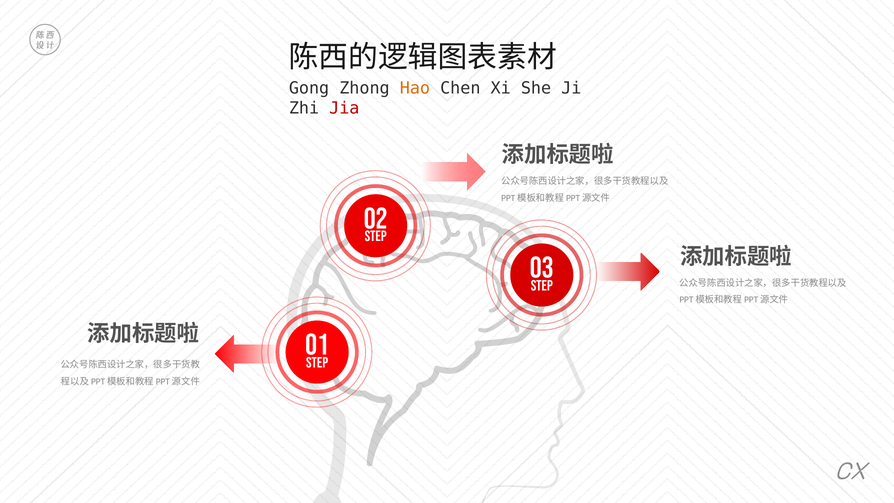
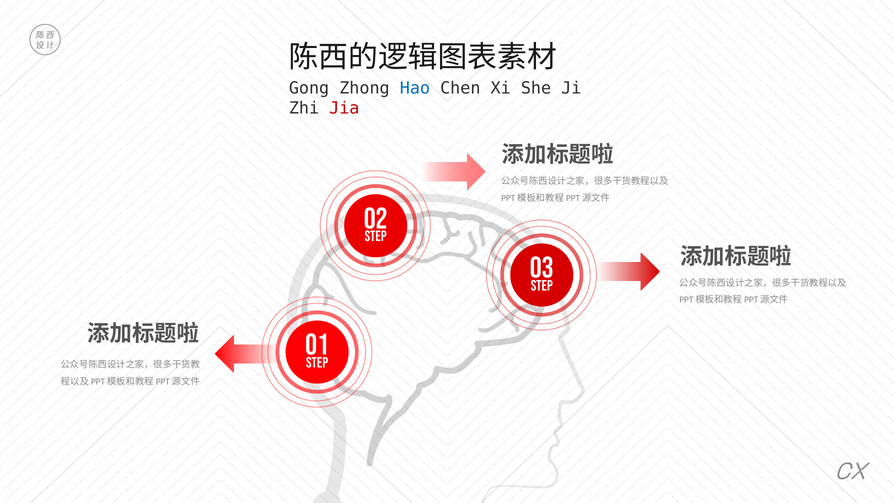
Hao colour: orange -> blue (415, 88)
